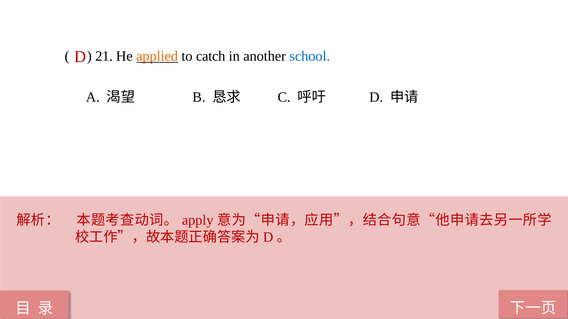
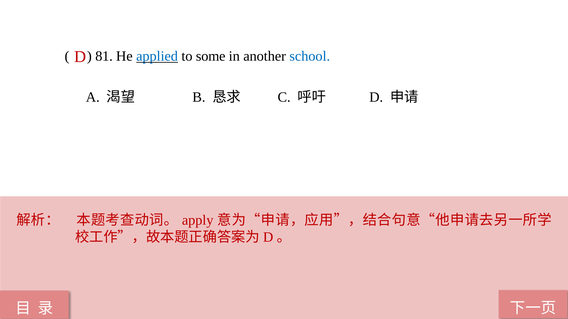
21: 21 -> 81 (104, 56)
applied colour: orange -> blue (157, 56)
catch: catch -> some (211, 56)
